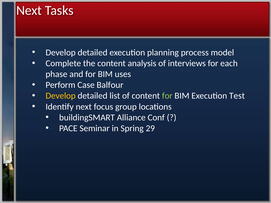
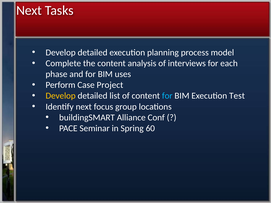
Balfour: Balfour -> Project (110, 85)
for colour: light green -> light blue (167, 96)
29: 29 -> 60 (150, 128)
